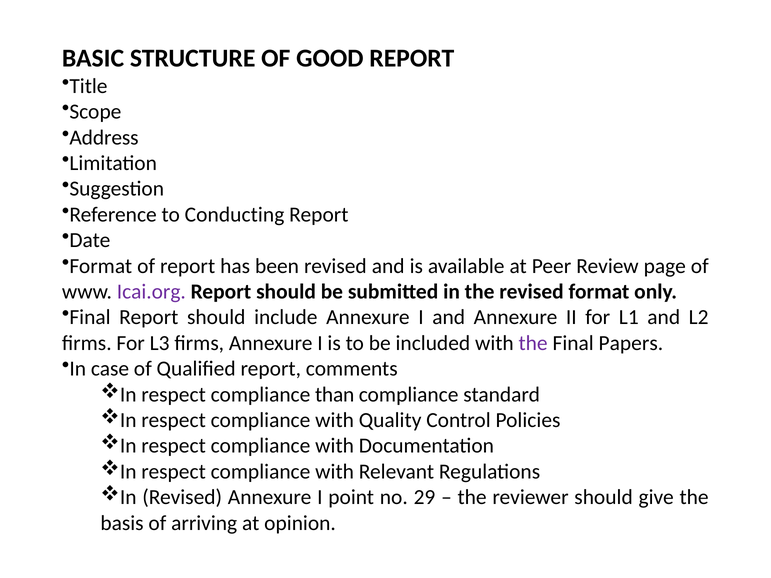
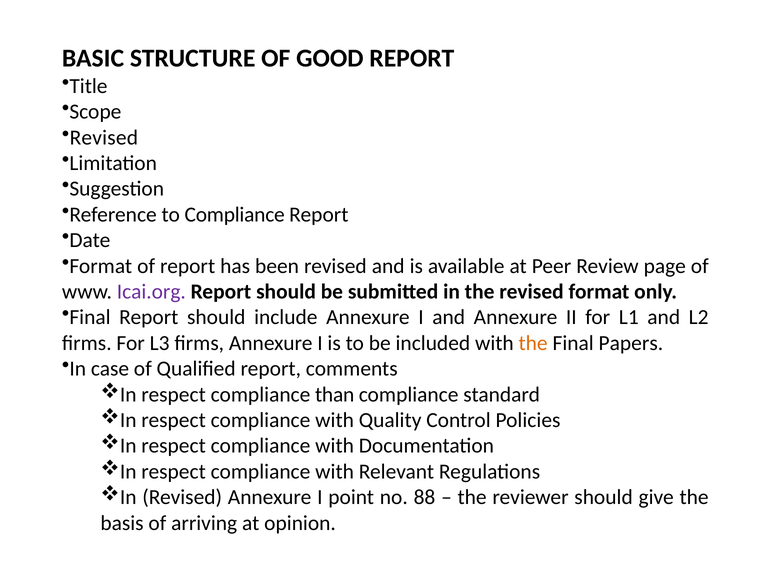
Address: Address -> Revised (104, 138)
to Conducting: Conducting -> Compliance (235, 215)
the colour: purple -> orange (533, 343)
29: 29 -> 88 (424, 497)
